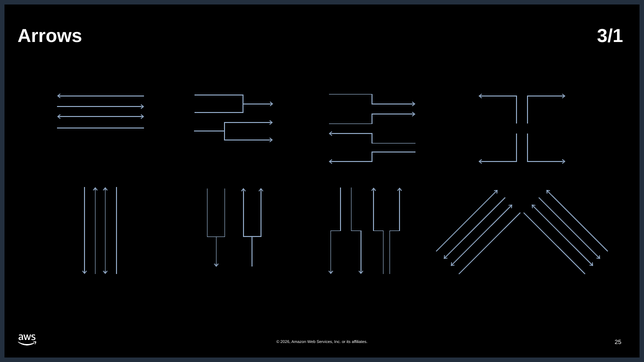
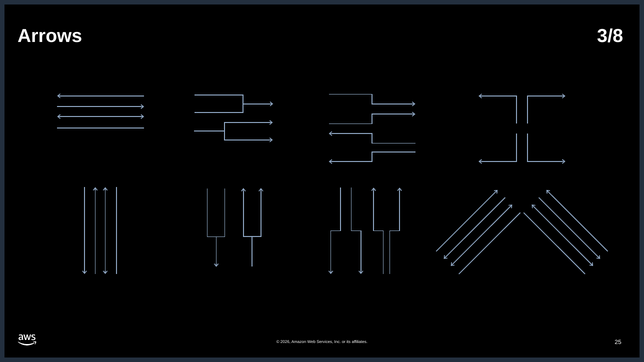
3/1: 3/1 -> 3/8 (610, 36)
